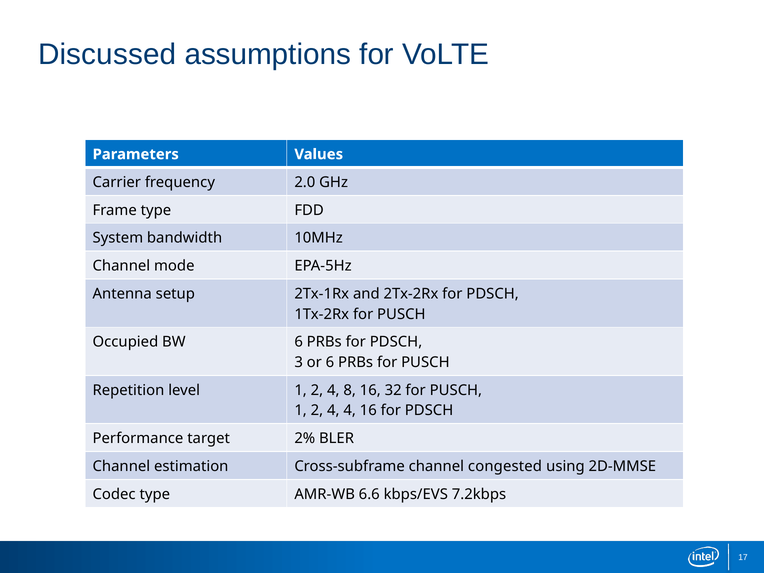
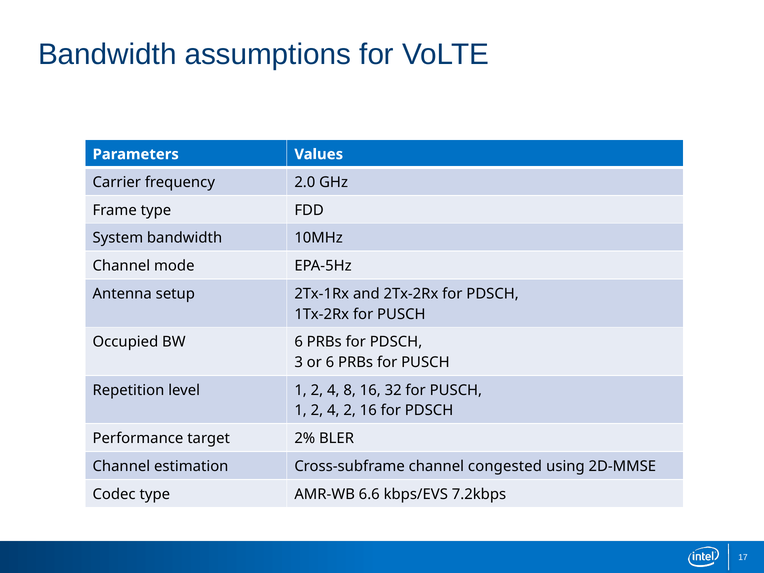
Discussed: Discussed -> Bandwidth (107, 54)
4 4: 4 -> 2 (350, 410)
